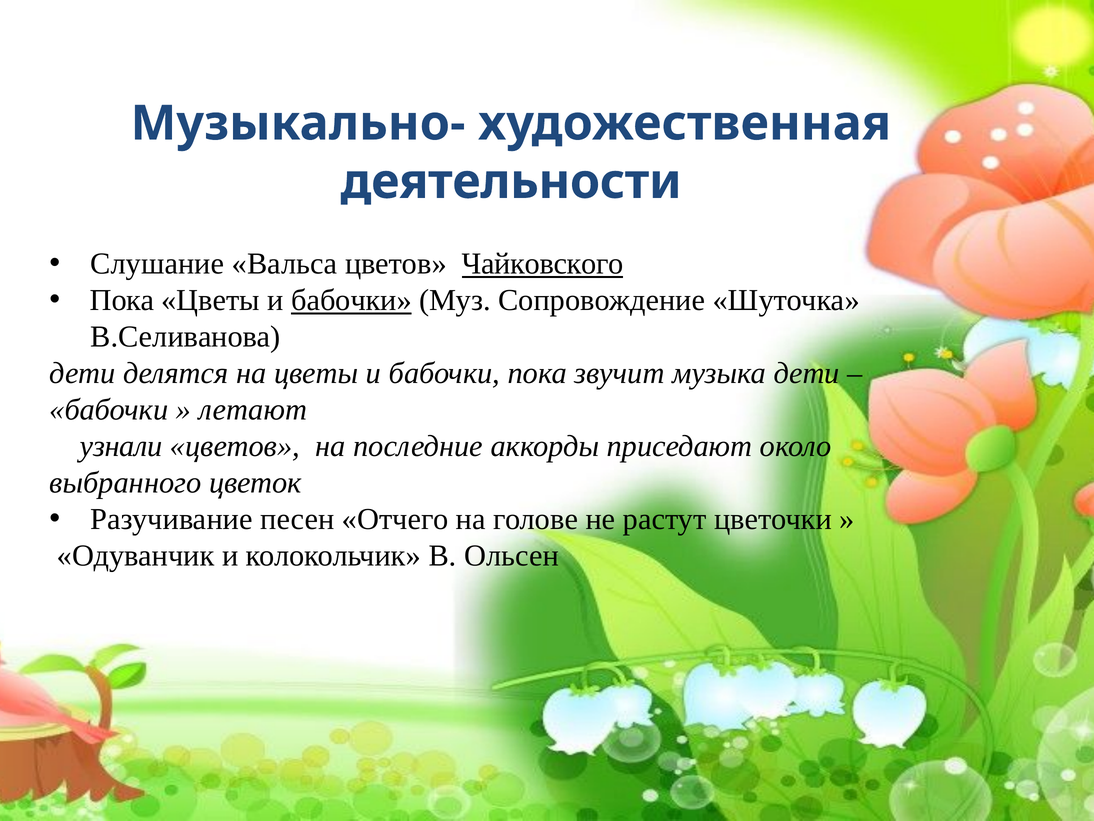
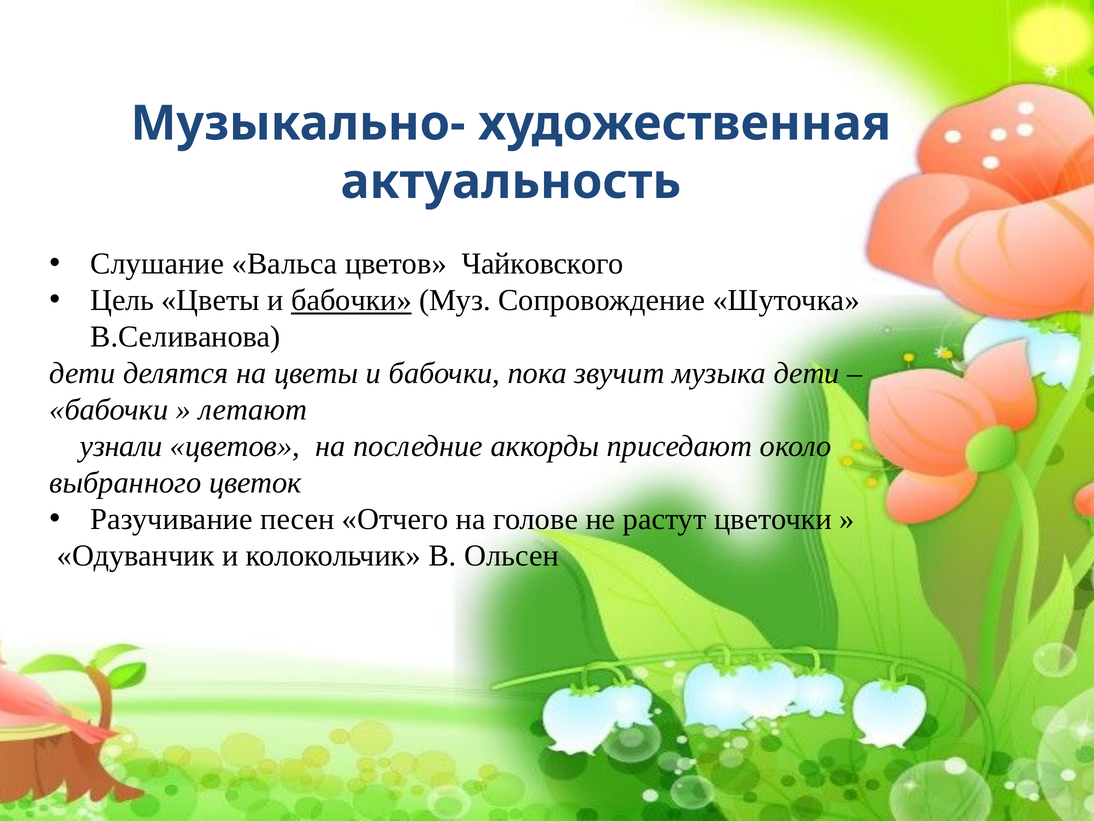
деятельности: деятельности -> актуальность (511, 182)
Чайковского underline: present -> none (543, 264)
Пока: Пока -> Цель (122, 300)
